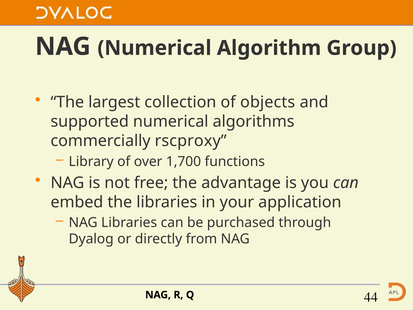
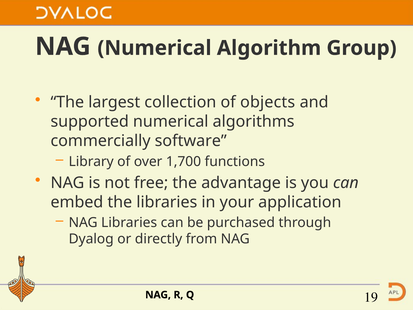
rscproxy: rscproxy -> software (191, 141)
44: 44 -> 19 (371, 297)
